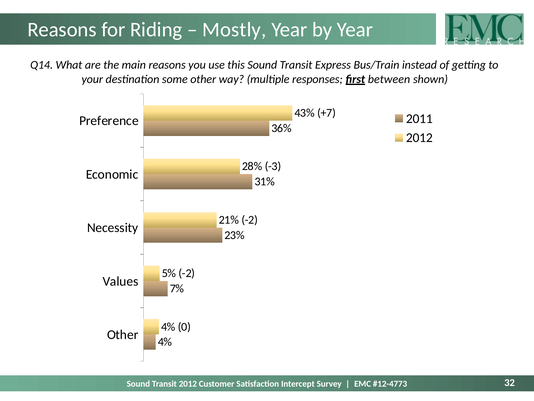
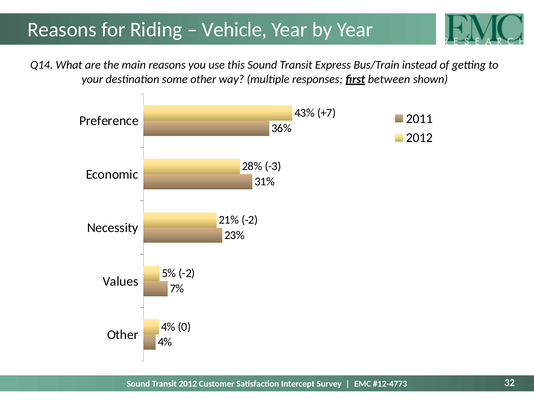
Mostly: Mostly -> Vehicle (234, 29)
